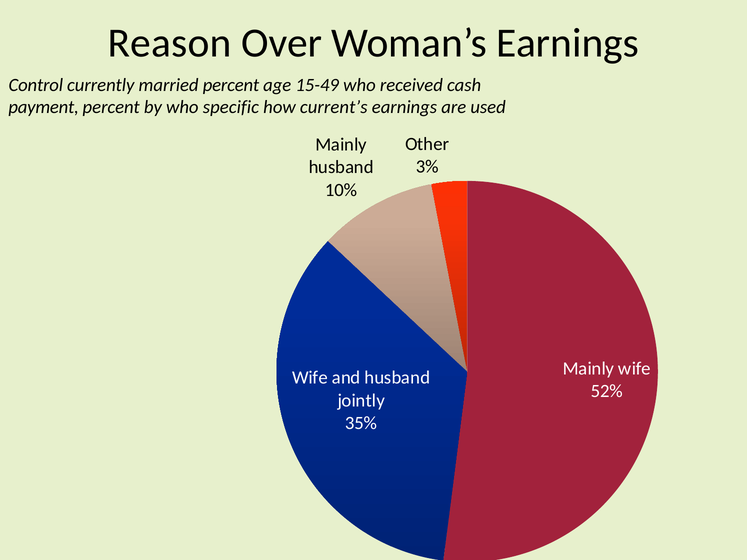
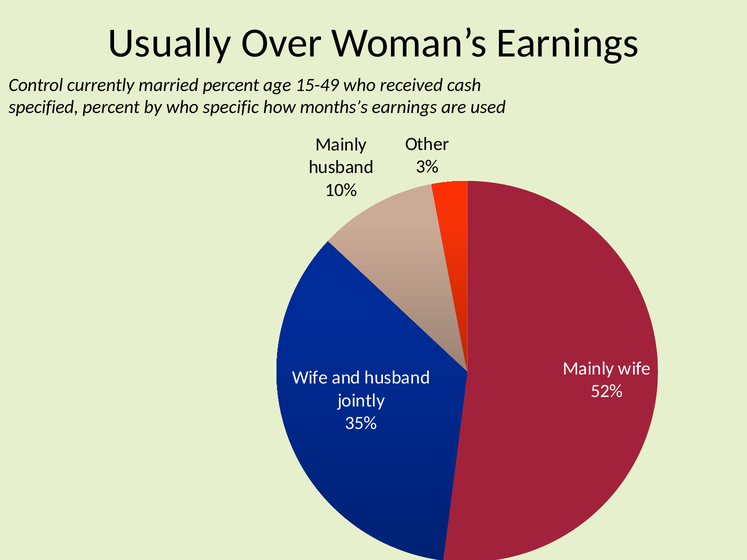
Reason: Reason -> Usually (170, 43)
payment: payment -> specified (44, 107)
current’s: current’s -> months’s (334, 107)
